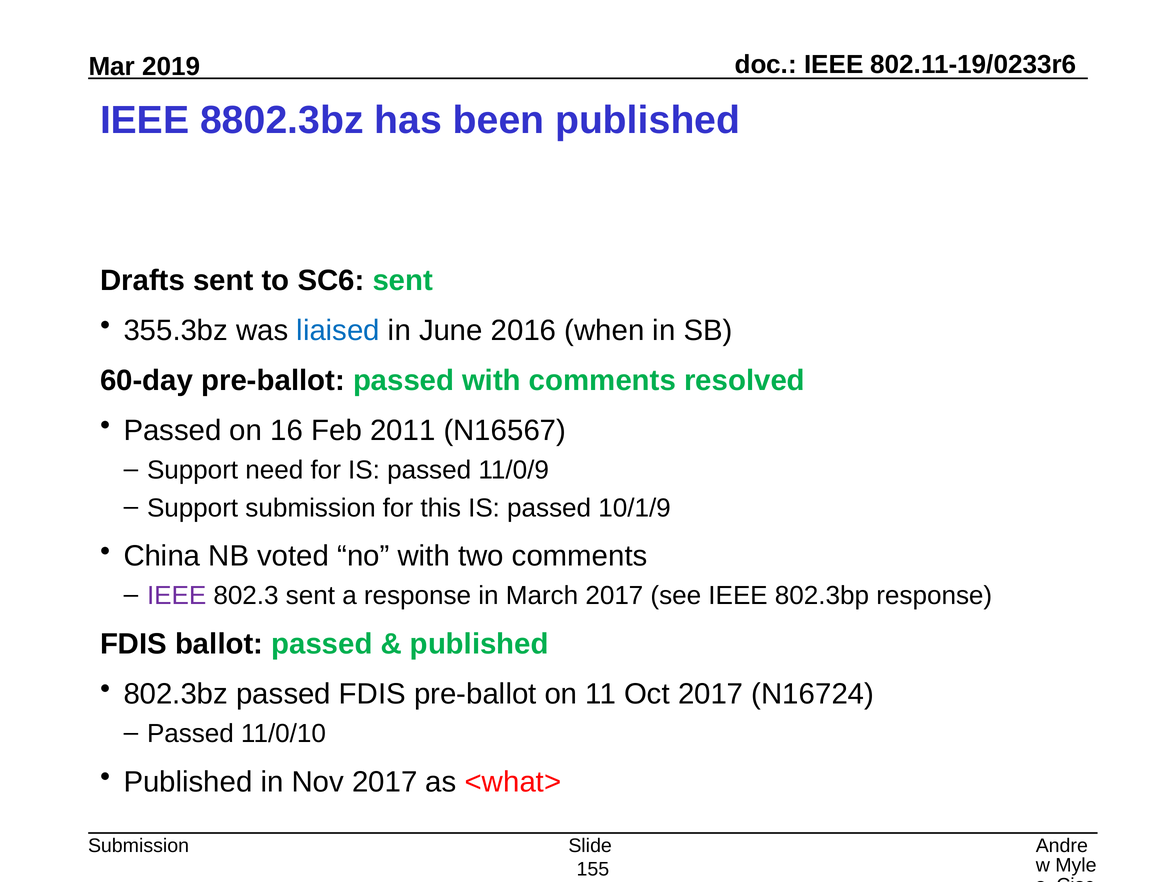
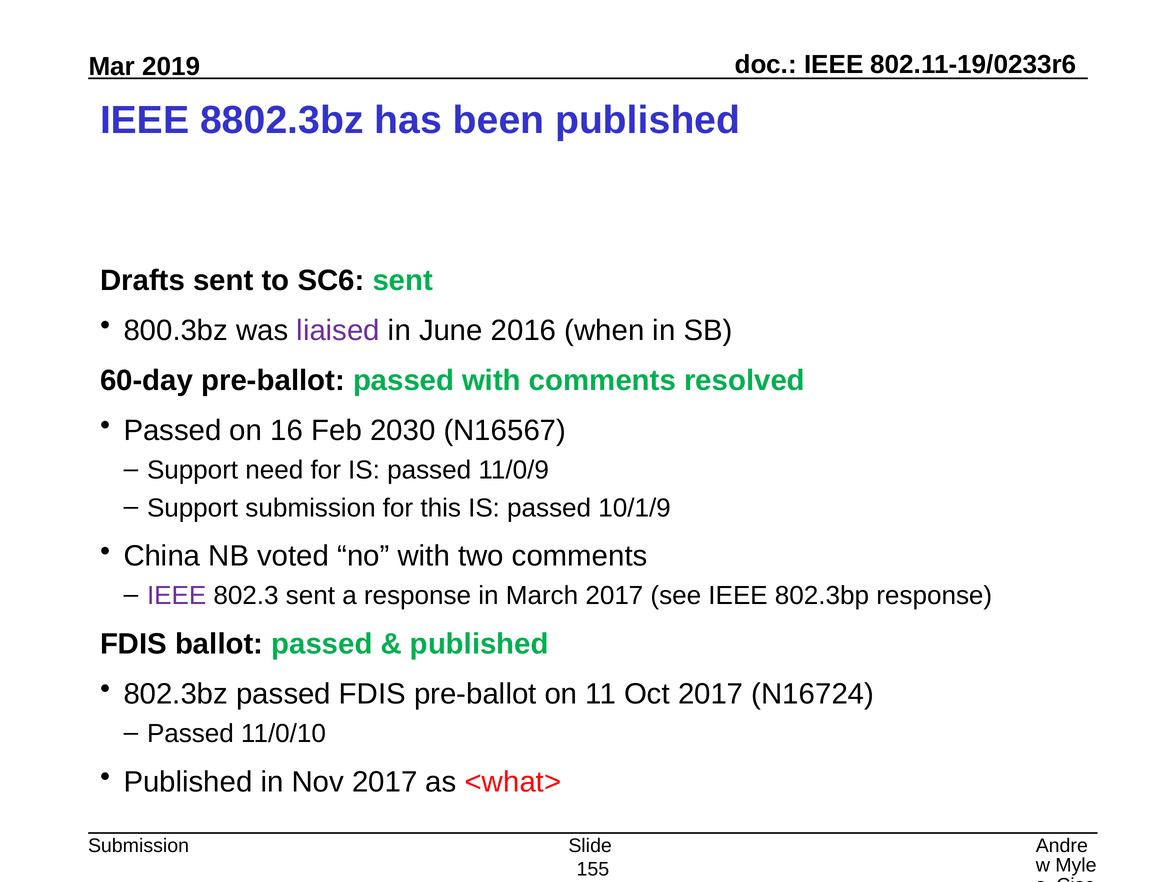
355.3bz: 355.3bz -> 800.3bz (176, 330)
liaised colour: blue -> purple (338, 330)
2011: 2011 -> 2030 (403, 430)
